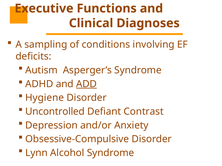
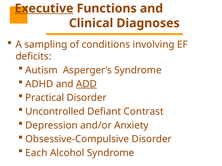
Executive underline: none -> present (44, 8)
Hygiene: Hygiene -> Practical (45, 98)
Lynn: Lynn -> Each (36, 153)
